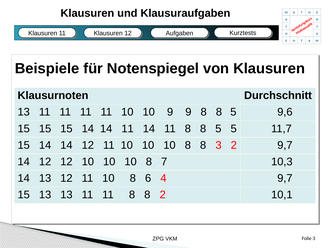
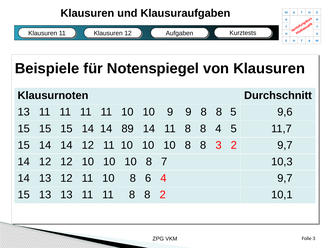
14 14 11: 11 -> 89 (128, 128)
11 8 8 5: 5 -> 4 (218, 128)
